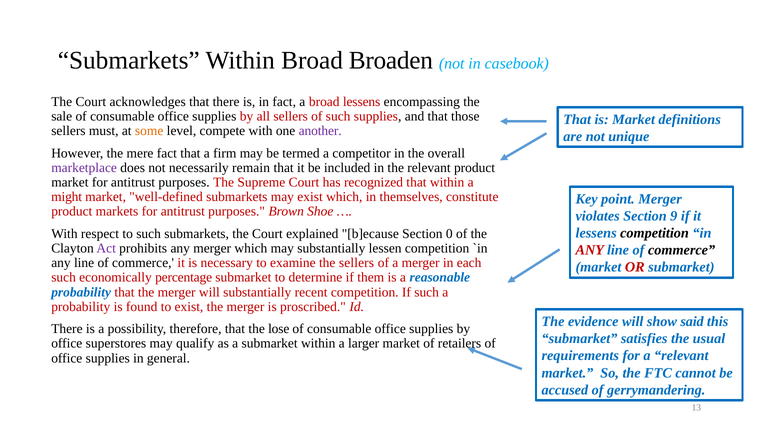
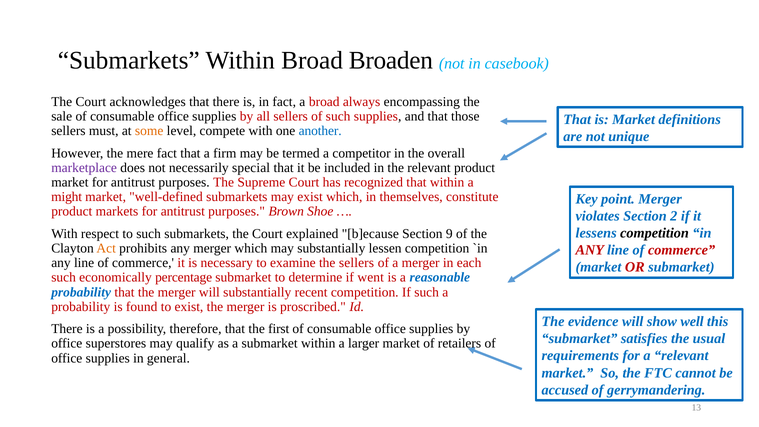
broad lessens: lessens -> always (362, 102)
another colour: purple -> blue (320, 131)
remain: remain -> special (251, 168)
9: 9 -> 2 (674, 216)
0: 0 -> 9 (449, 234)
Act colour: purple -> orange (106, 248)
commerce colour: black -> red (682, 250)
them: them -> went (371, 277)
said: said -> well (692, 322)
lose: lose -> first (279, 329)
